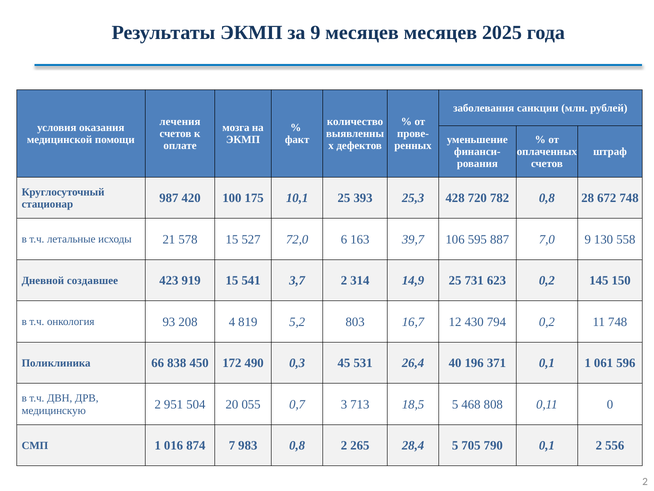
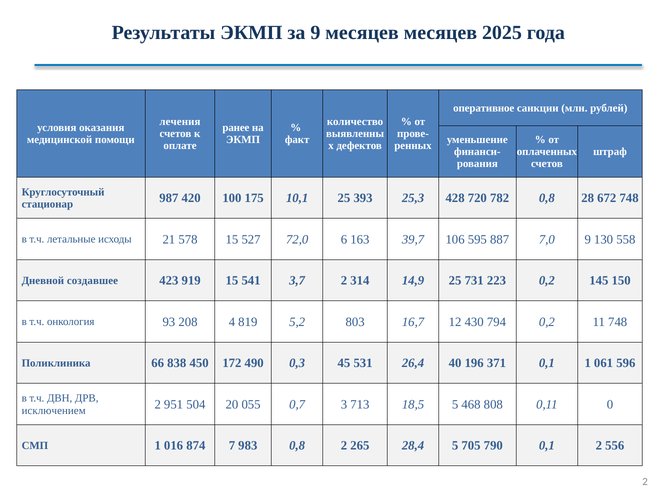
заболевания: заболевания -> оперативное (484, 108)
мозга: мозга -> ранее (236, 128)
623: 623 -> 223 (497, 280)
медицинскую: медицинскую -> исключением (54, 410)
